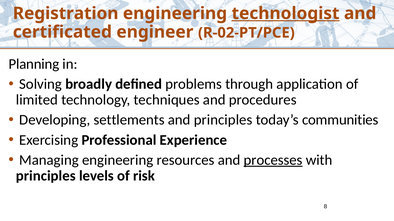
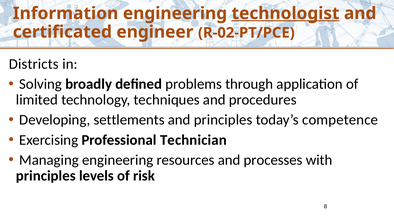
Registration: Registration -> Information (66, 13)
Planning: Planning -> Districts (34, 64)
communities: communities -> competence (340, 120)
Experience: Experience -> Technician (193, 140)
processes underline: present -> none (273, 160)
